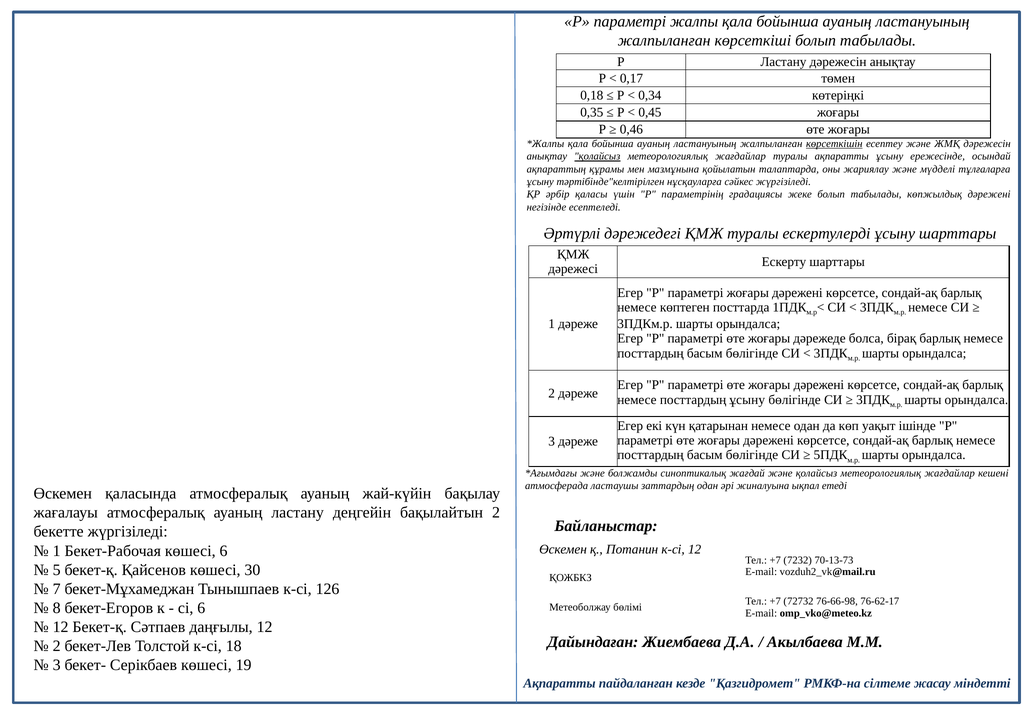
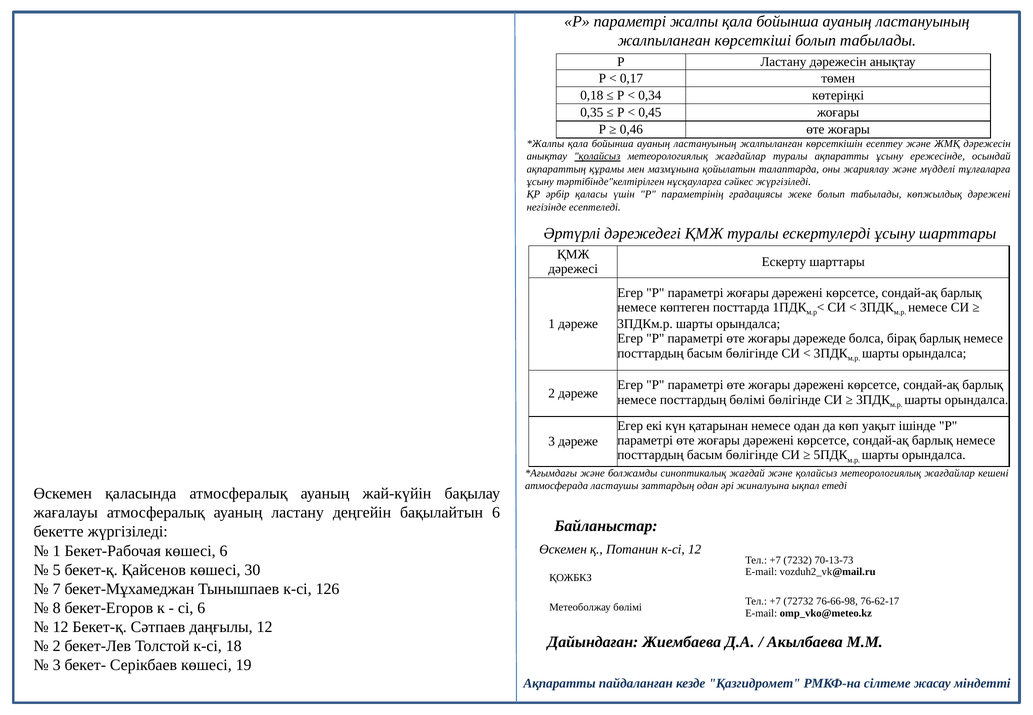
көрсеткішін underline: present -> none (834, 144)
посттардың ұсыну: ұсыну -> бөлімі (747, 400)
бақылайтын 2: 2 -> 6 (496, 513)
